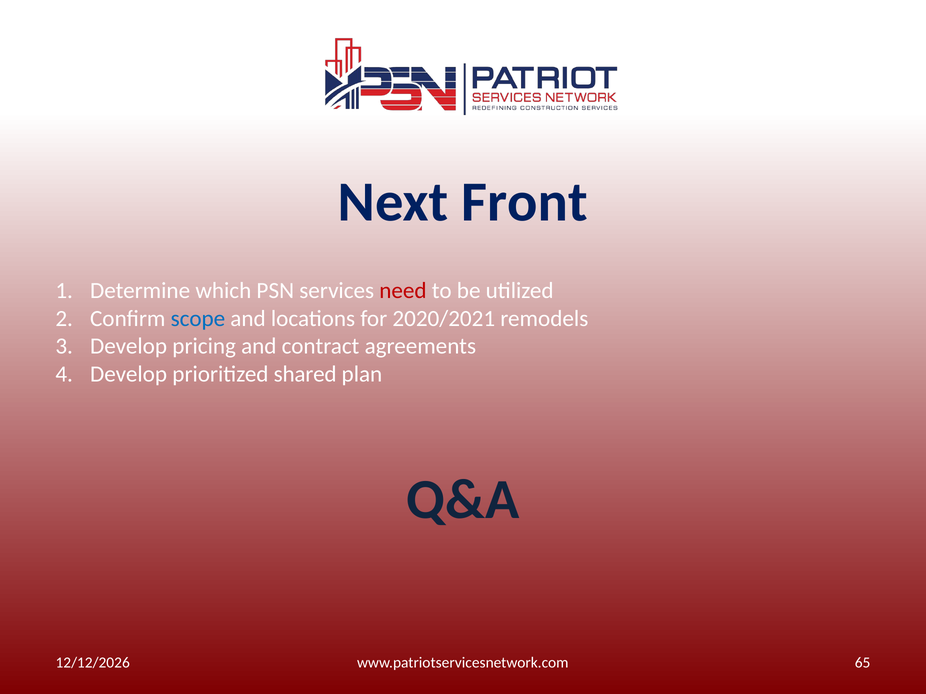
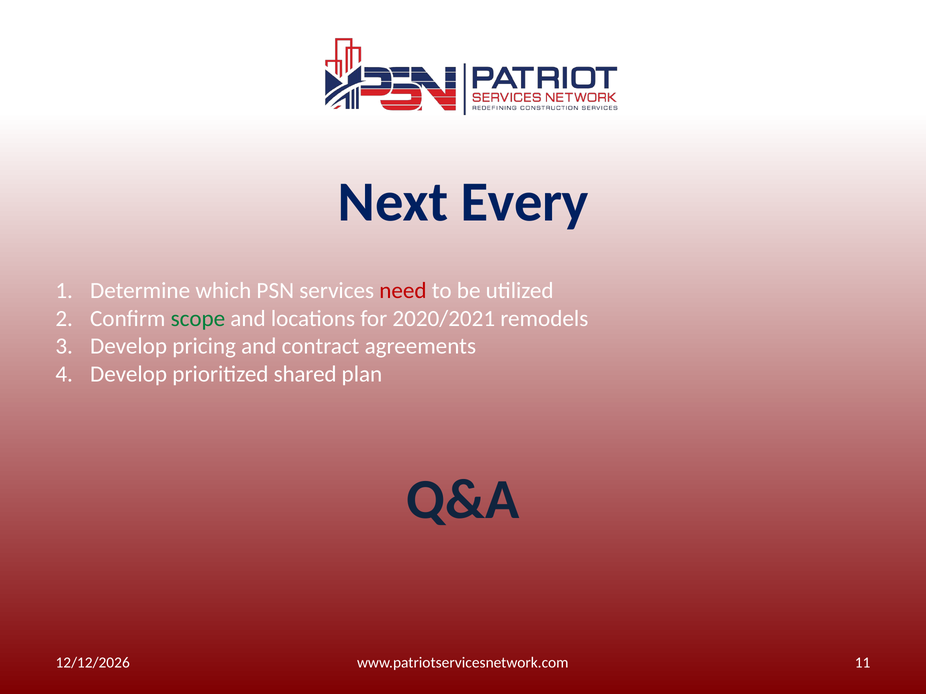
Front: Front -> Every (525, 202)
scope colour: blue -> green (198, 319)
65: 65 -> 11 (863, 663)
